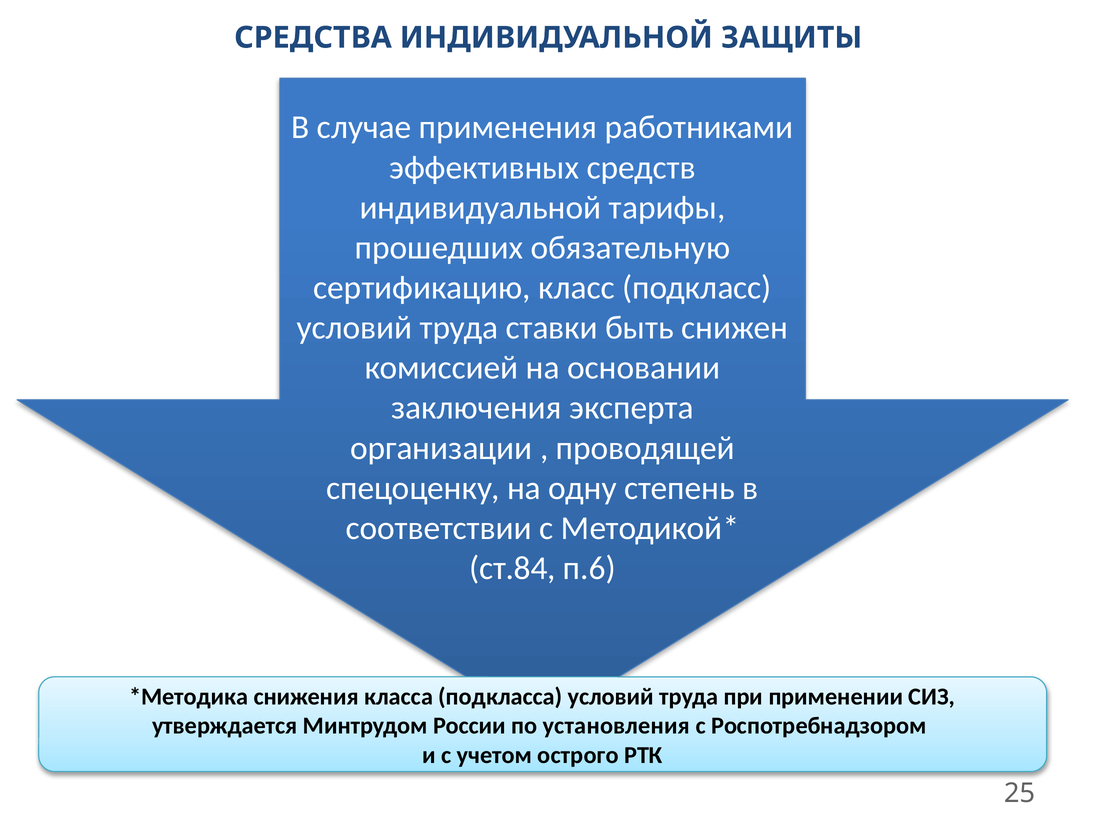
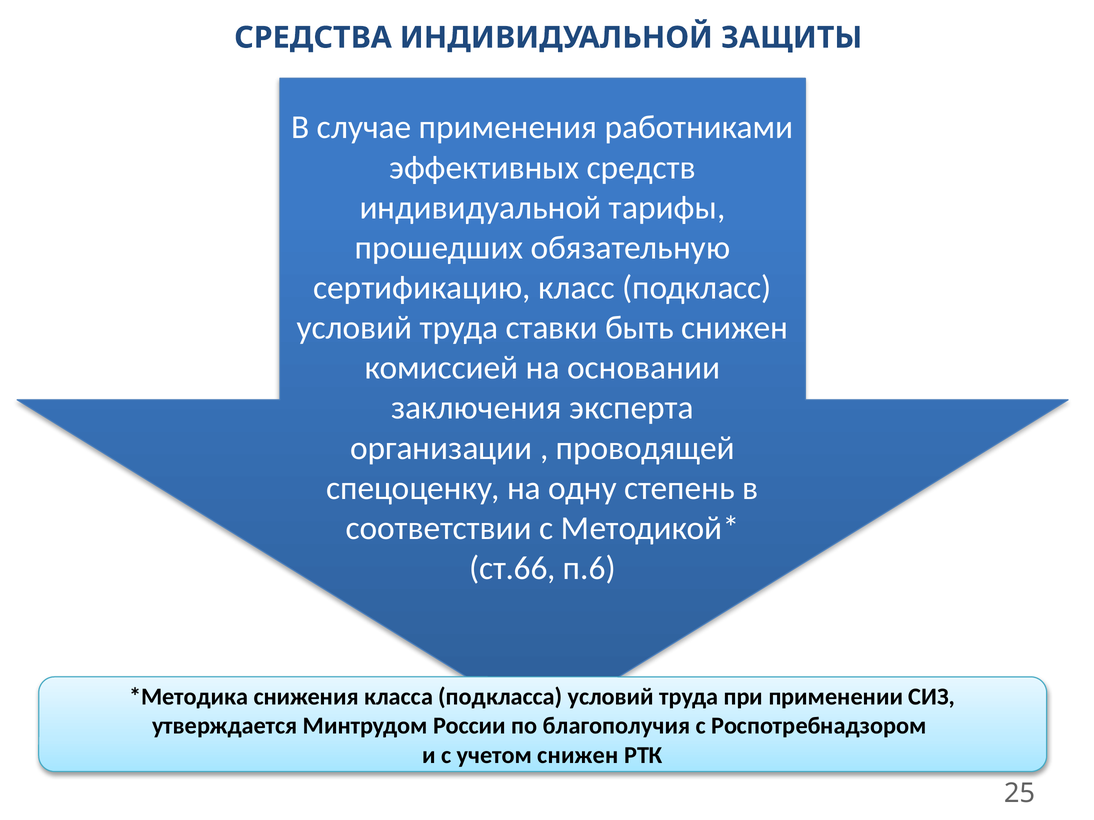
ст.84: ст.84 -> ст.66 (512, 569)
установления: установления -> благополучия (616, 726)
учетом острого: острого -> снижен (578, 755)
